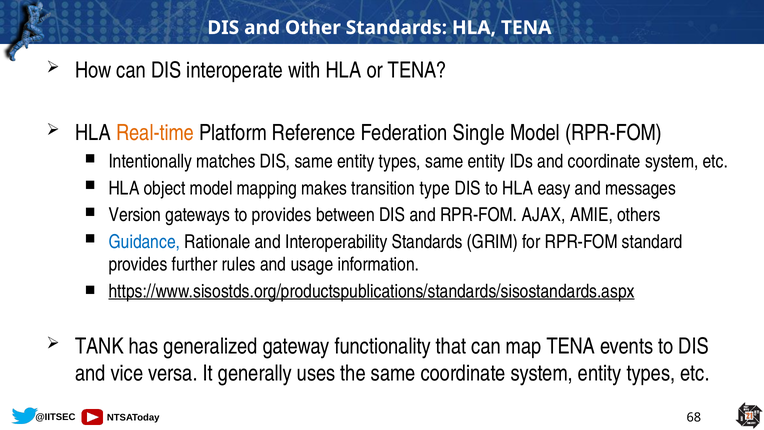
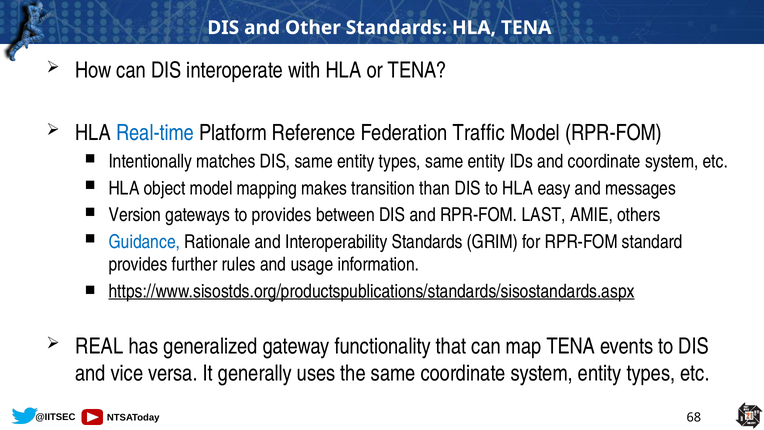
Real-time colour: orange -> blue (155, 133)
Single: Single -> Traffic (479, 133)
type: type -> than (435, 188)
AJAX: AJAX -> LAST (544, 215)
TANK: TANK -> REAL (99, 346)
